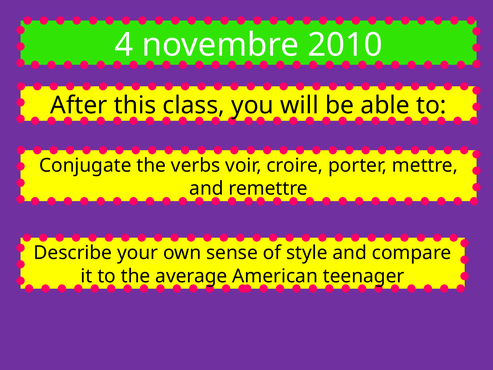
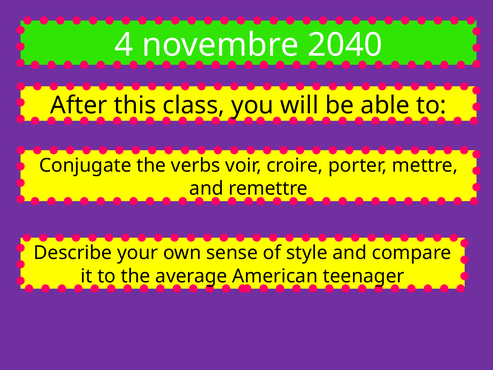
2010: 2010 -> 2040 (345, 45)
